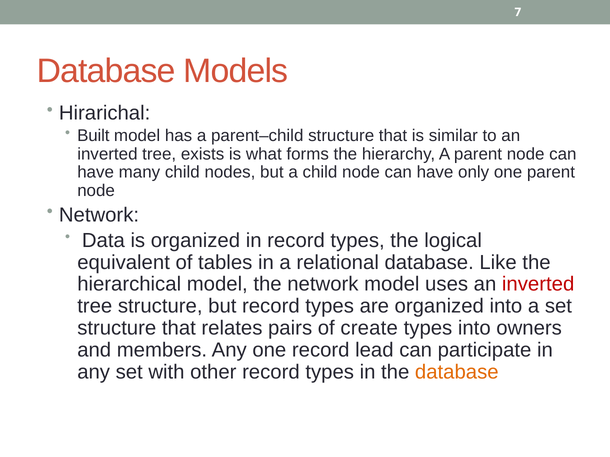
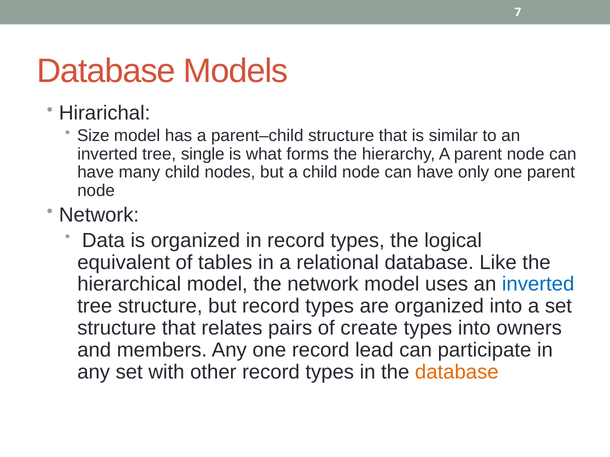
Built: Built -> Size (93, 136)
exists: exists -> single (203, 154)
inverted colour: red -> blue (538, 285)
